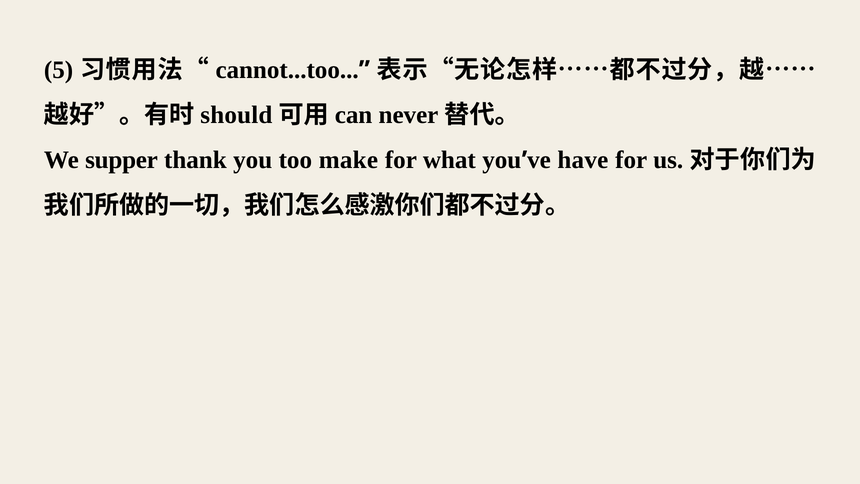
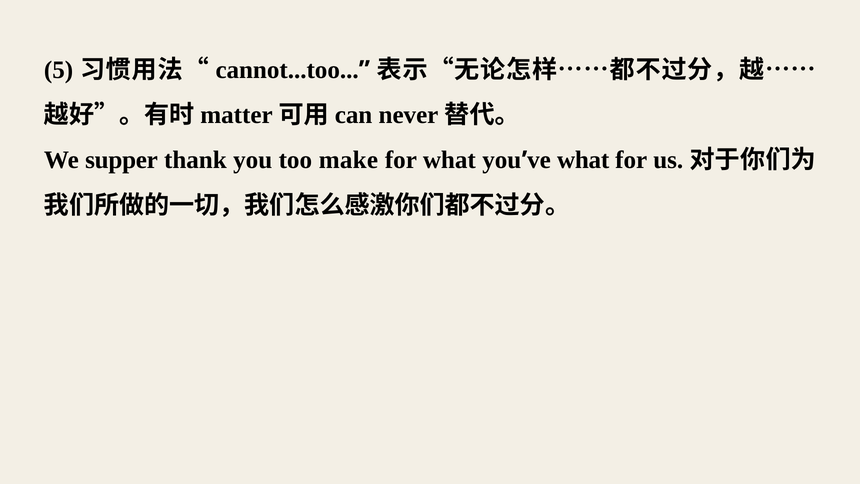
should: should -> matter (236, 115)
have: have -> what (583, 160)
